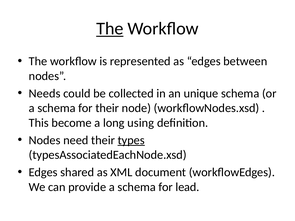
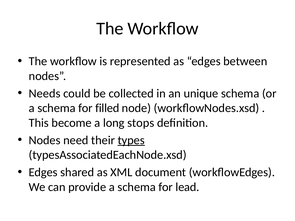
The underline: present -> none (110, 29)
for their: their -> filled (107, 108)
using: using -> stops (141, 123)
